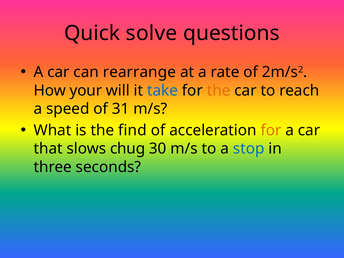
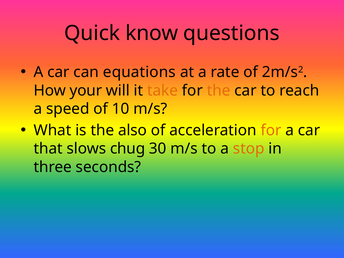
solve: solve -> know (152, 33)
rearrange: rearrange -> equations (139, 72)
take colour: blue -> orange (163, 91)
31: 31 -> 10 (121, 109)
find: find -> also (133, 130)
stop colour: blue -> orange (249, 149)
